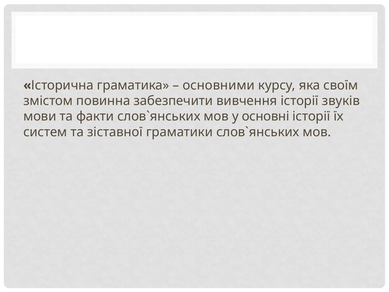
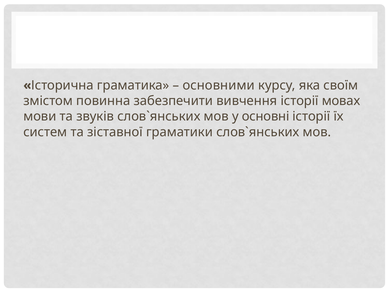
звуків: звуків -> мовах (341, 101)
факти: факти -> звуків (95, 116)
